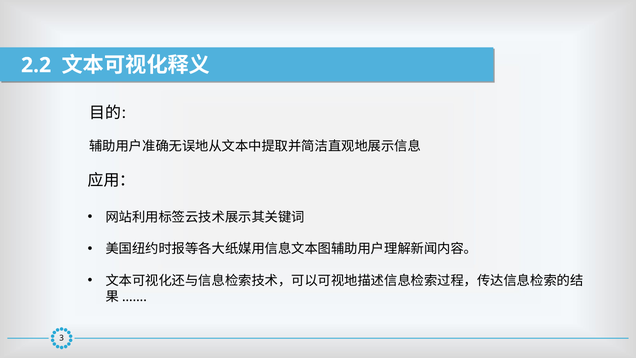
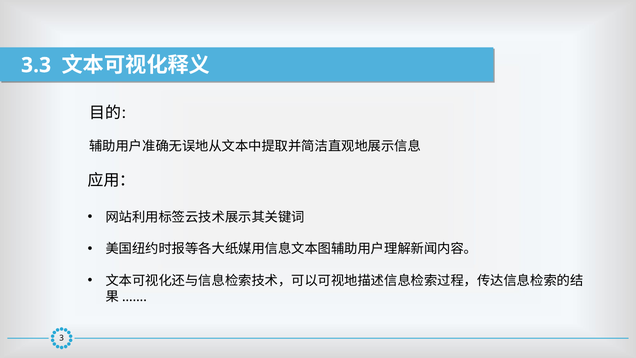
2.2: 2.2 -> 3.3 (36, 65)
